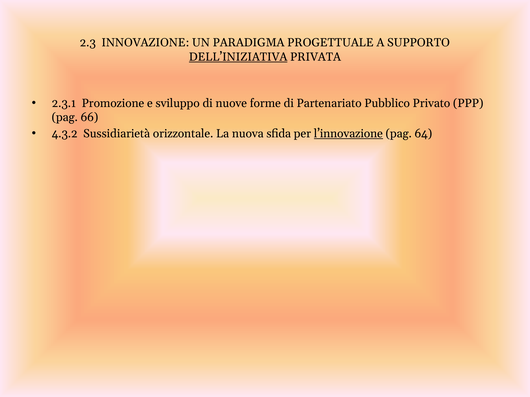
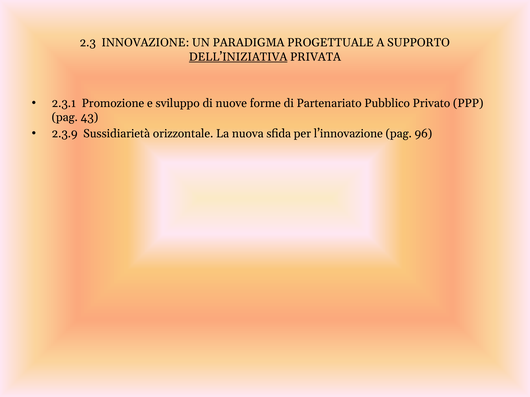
66: 66 -> 43 (89, 117)
4.3.2: 4.3.2 -> 2.3.9 (65, 134)
l’innovazione underline: present -> none (348, 134)
64: 64 -> 96 (423, 134)
